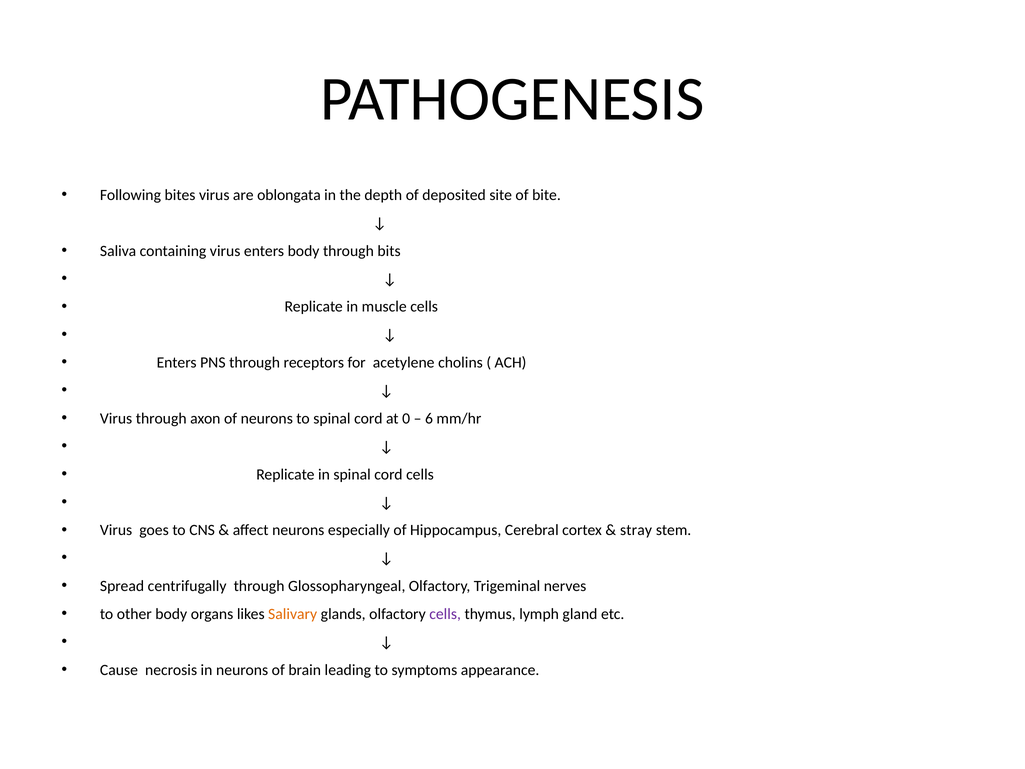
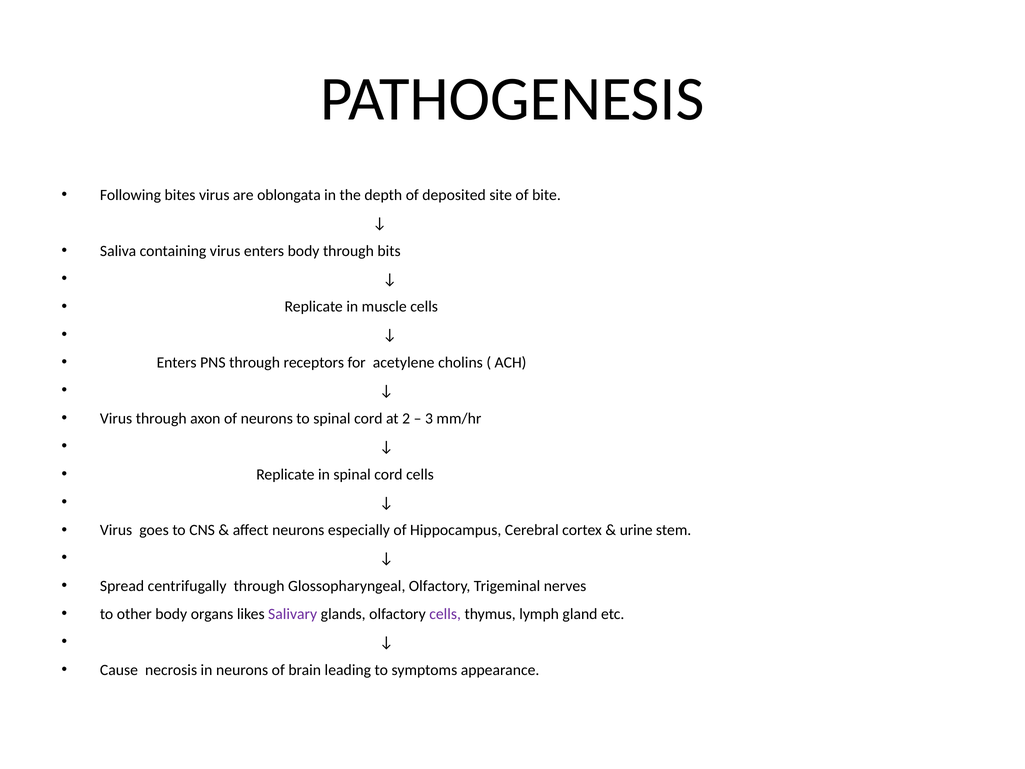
0: 0 -> 2 (406, 418)
6: 6 -> 3 (429, 418)
stray: stray -> urine (636, 530)
Salivary colour: orange -> purple (293, 614)
